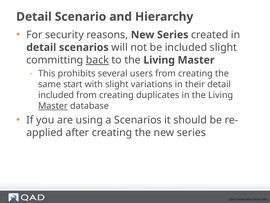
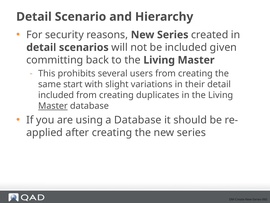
included slight: slight -> given (223, 47)
back underline: present -> none (97, 60)
a Scenarios: Scenarios -> Database (138, 120)
